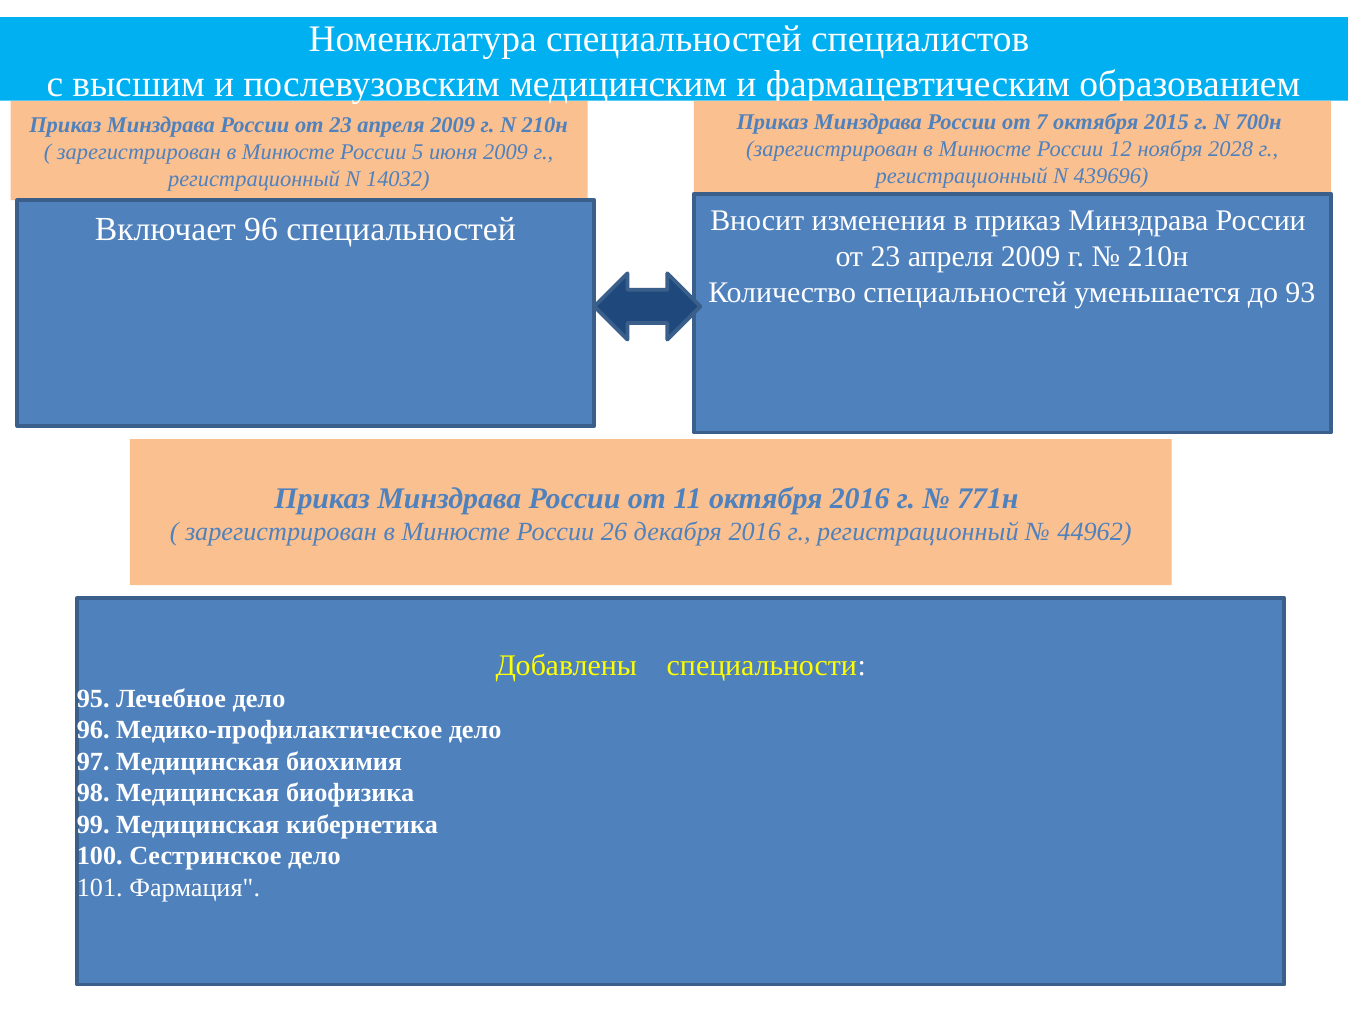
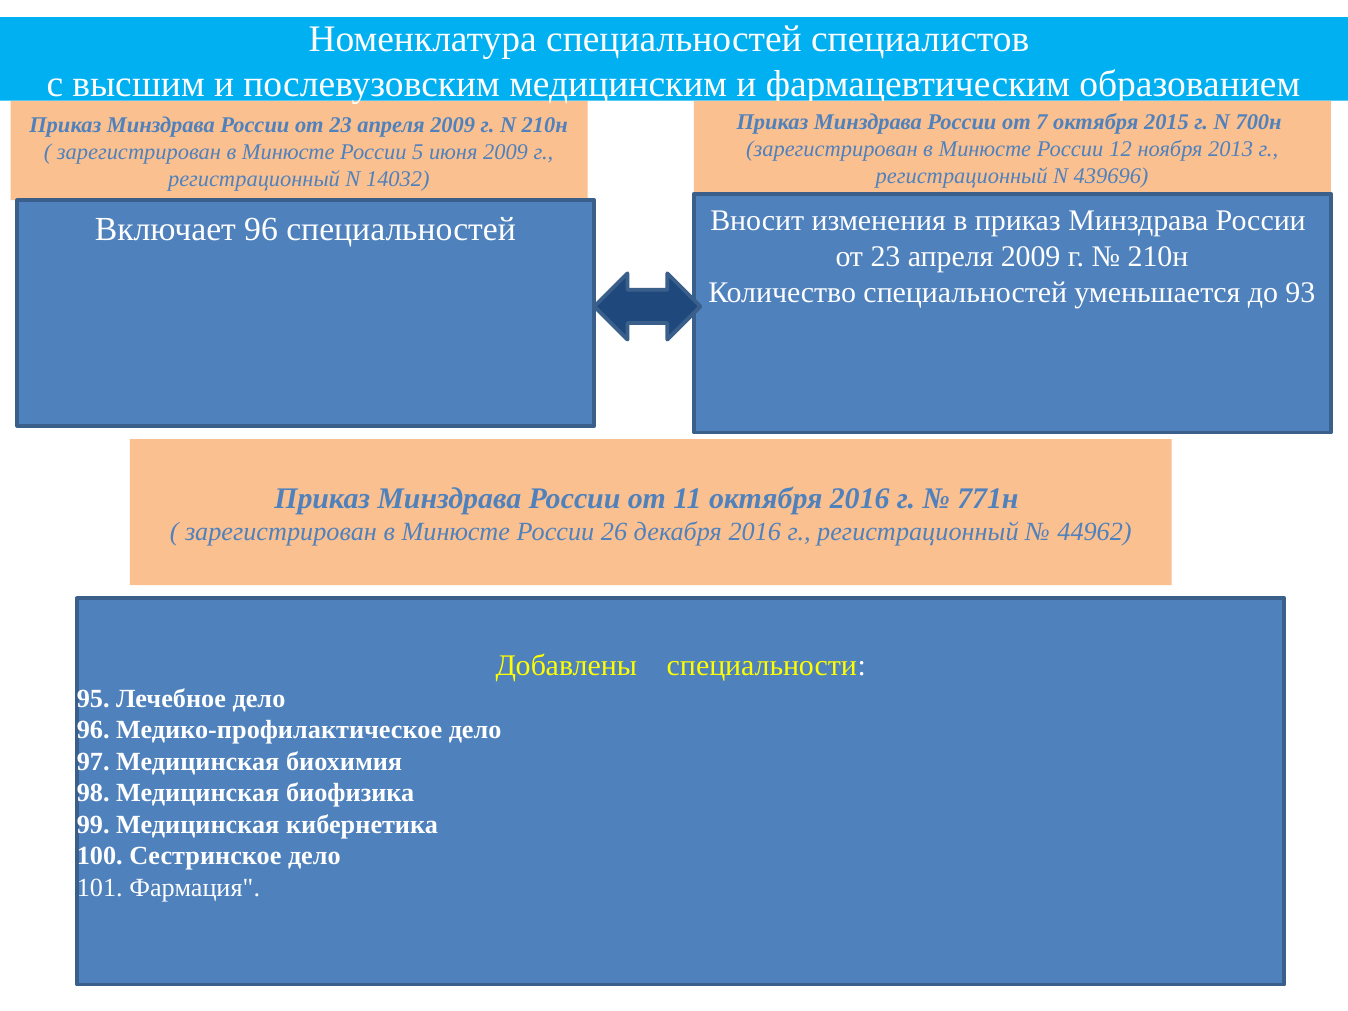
2028: 2028 -> 2013 (1231, 150)
